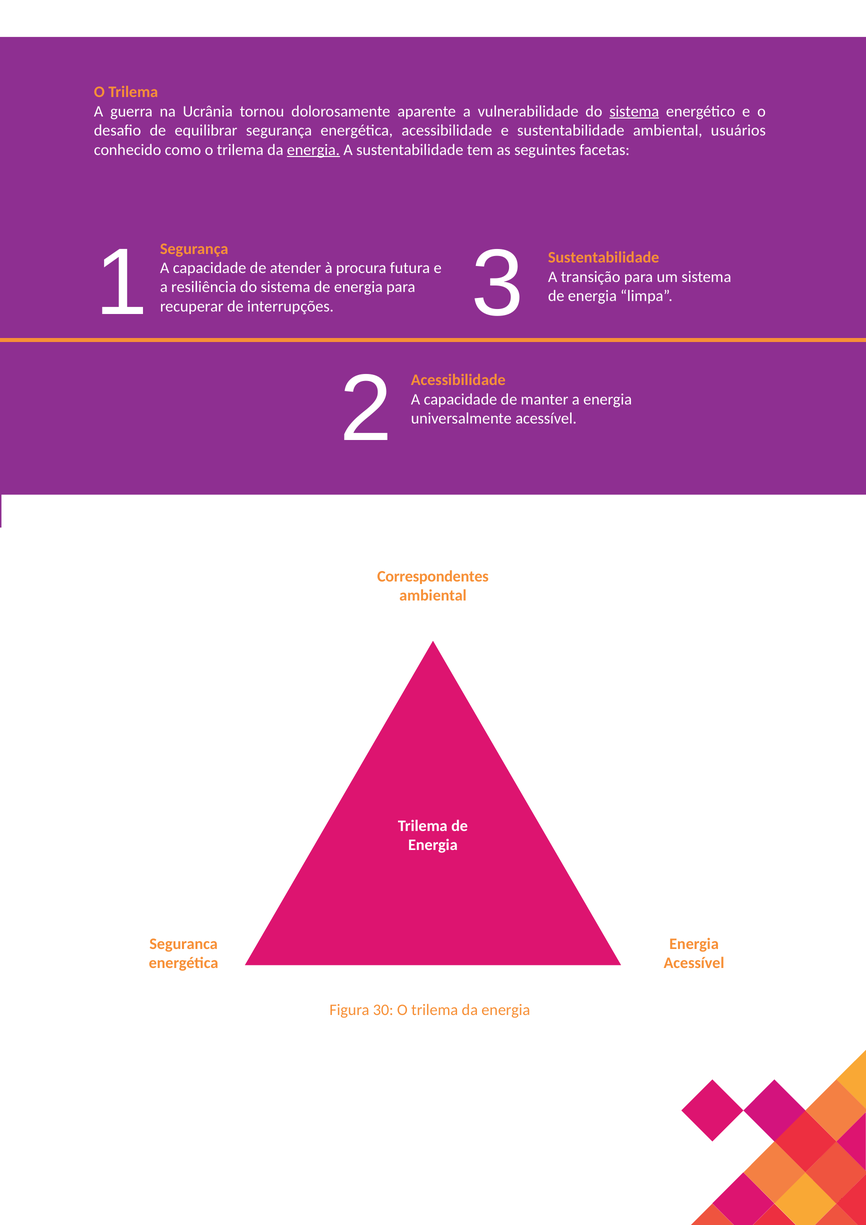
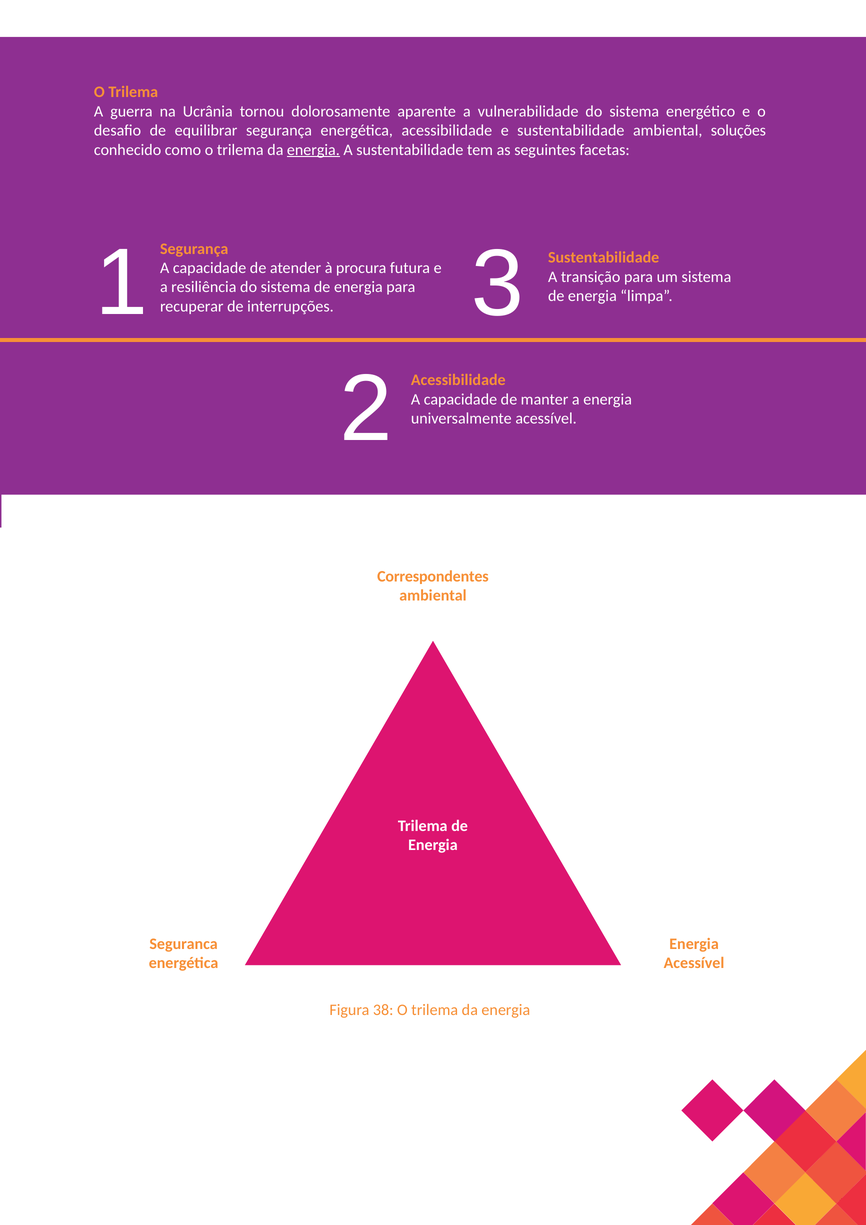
sistema underline: present -> none (634, 111)
usuários: usuários -> soluções (738, 131)
30: 30 -> 38 (383, 1010)
